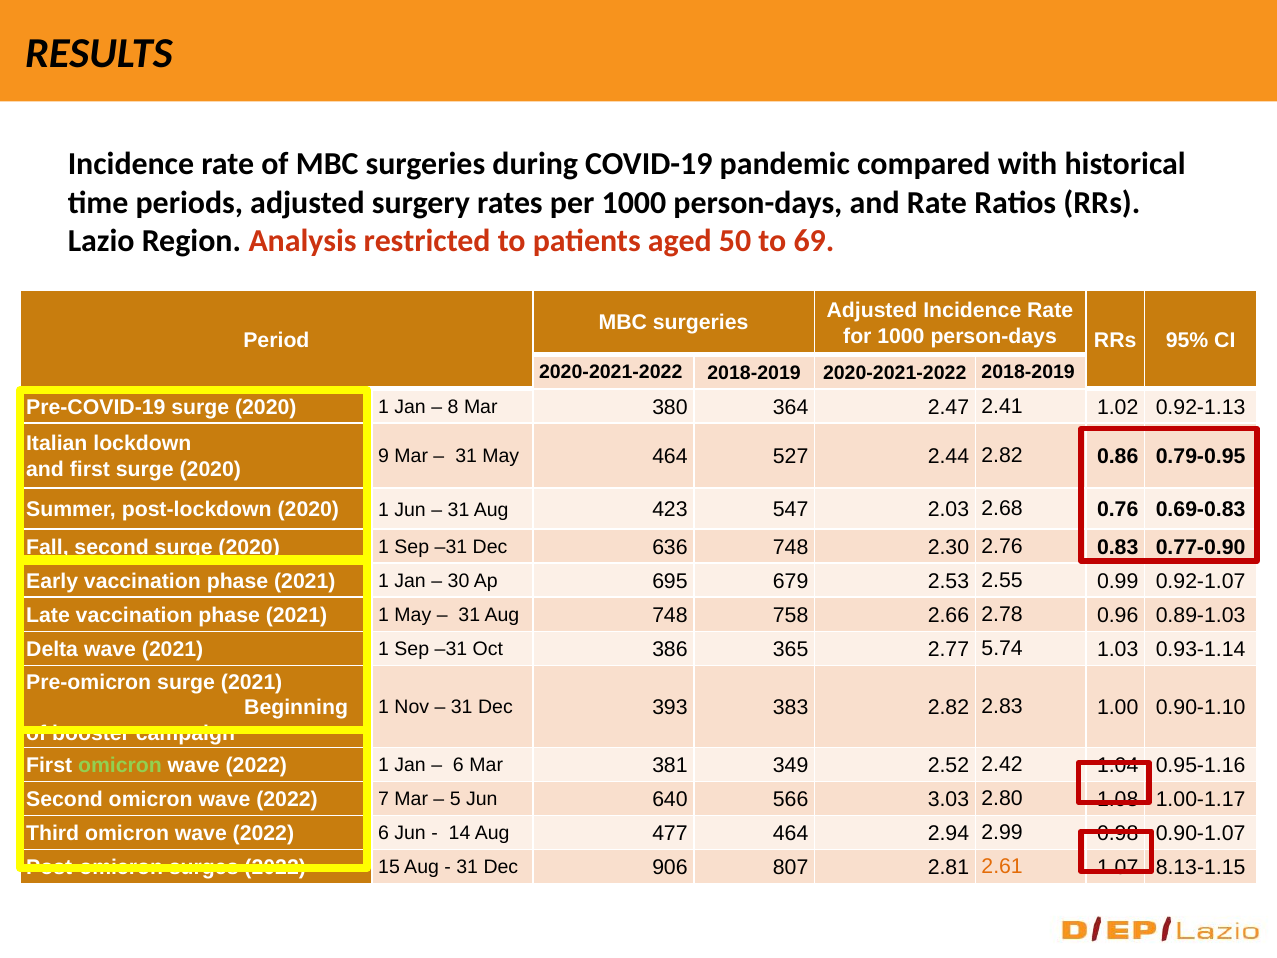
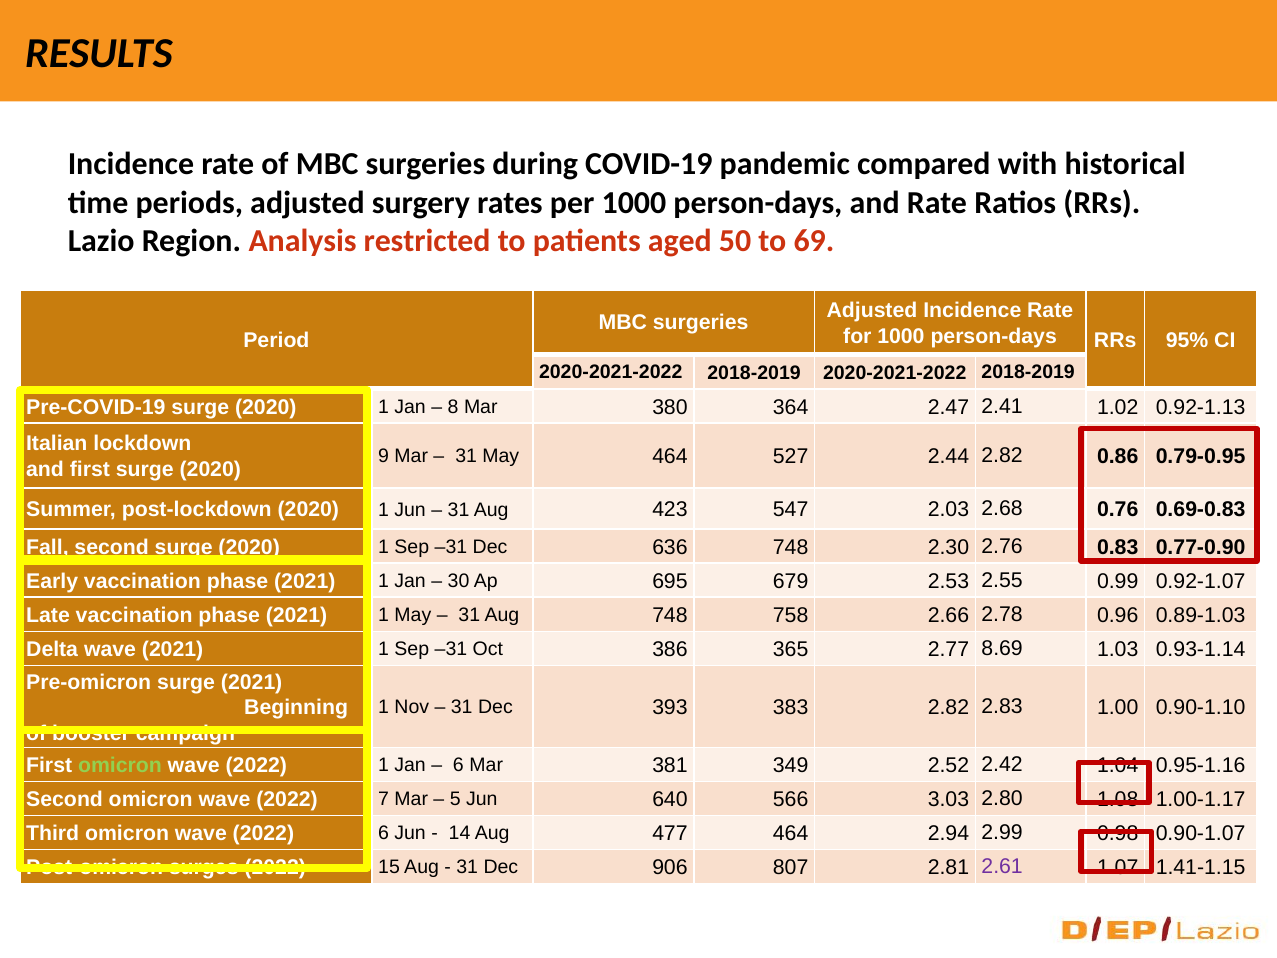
5.74: 5.74 -> 8.69 (1002, 649)
2.61 colour: orange -> purple (1002, 867)
8.13-1.15: 8.13-1.15 -> 1.41-1.15 (1201, 867)
